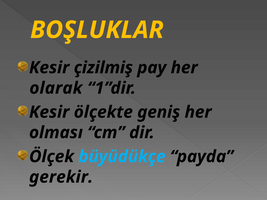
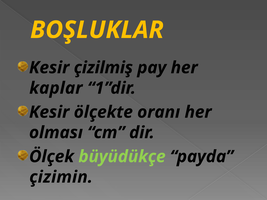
olarak: olarak -> kaplar (56, 88)
geniş: geniş -> oranı (159, 112)
büyüdükçe colour: light blue -> light green (122, 157)
gerekir: gerekir -> çizimin (61, 177)
